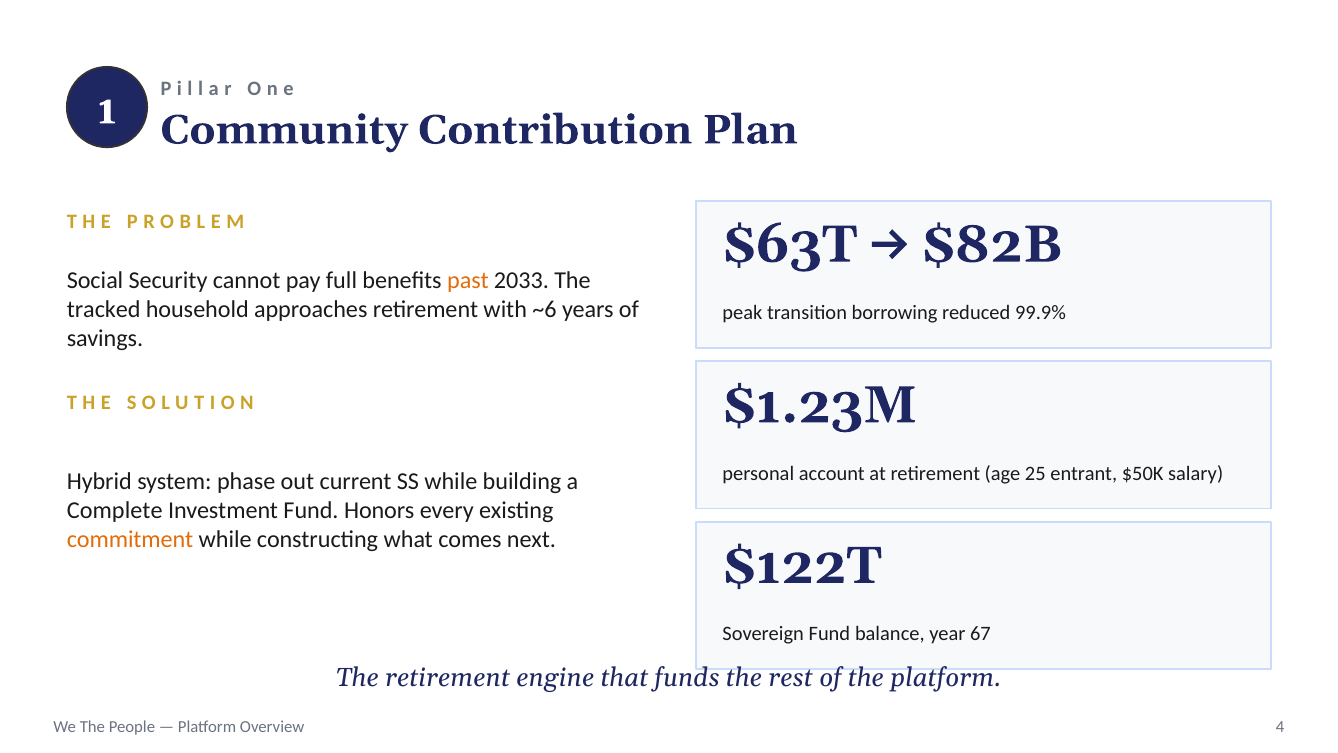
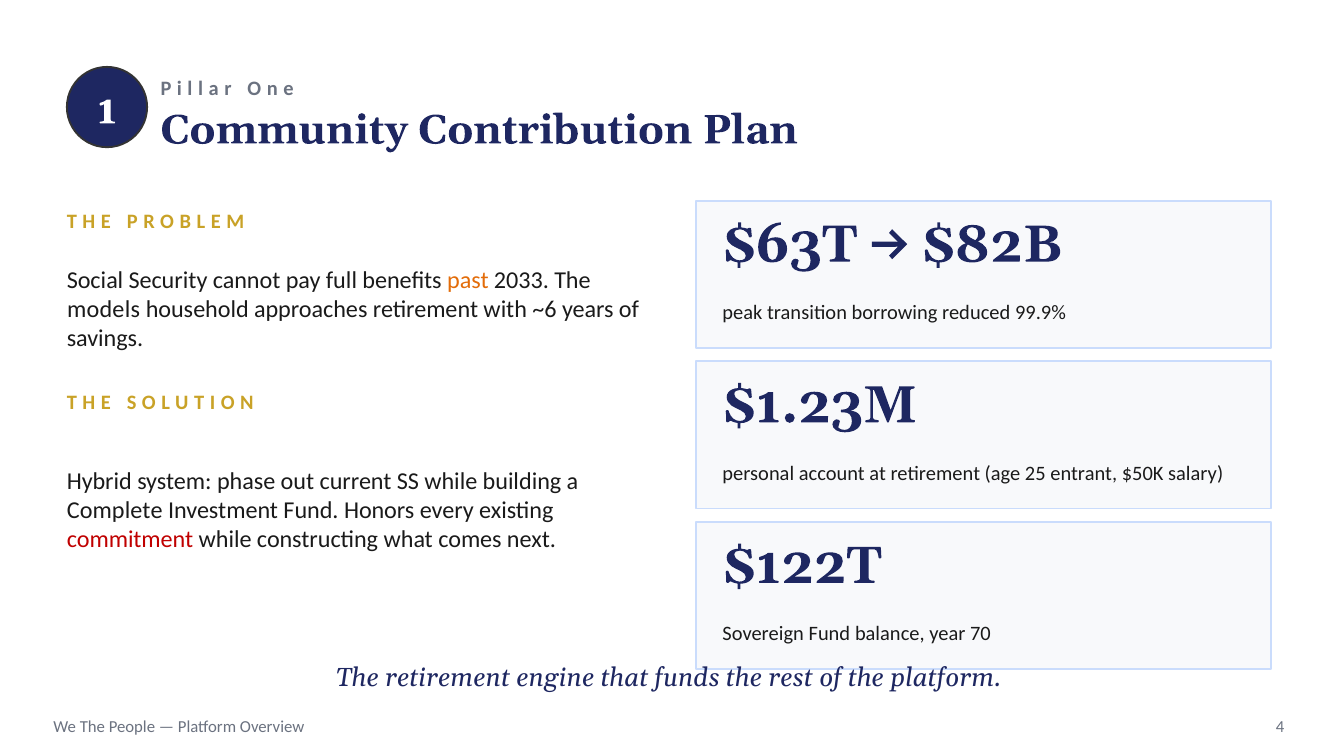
tracked: tracked -> models (104, 309)
commitment colour: orange -> red (130, 539)
67: 67 -> 70 (980, 634)
